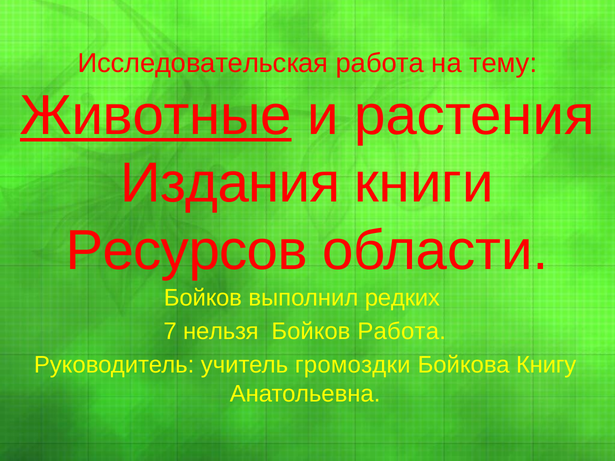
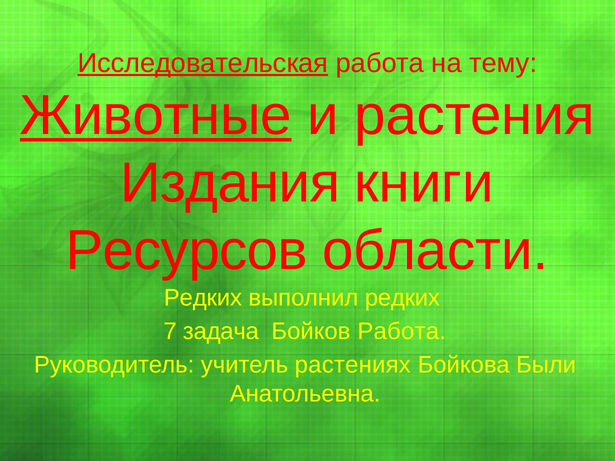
Исследовательская underline: none -> present (203, 63)
Бойков: Бойков -> Редких (203, 298)
нельзя: нельзя -> задача (221, 332)
громоздки: громоздки -> растениях (353, 365)
Книгу: Книгу -> Были (546, 365)
